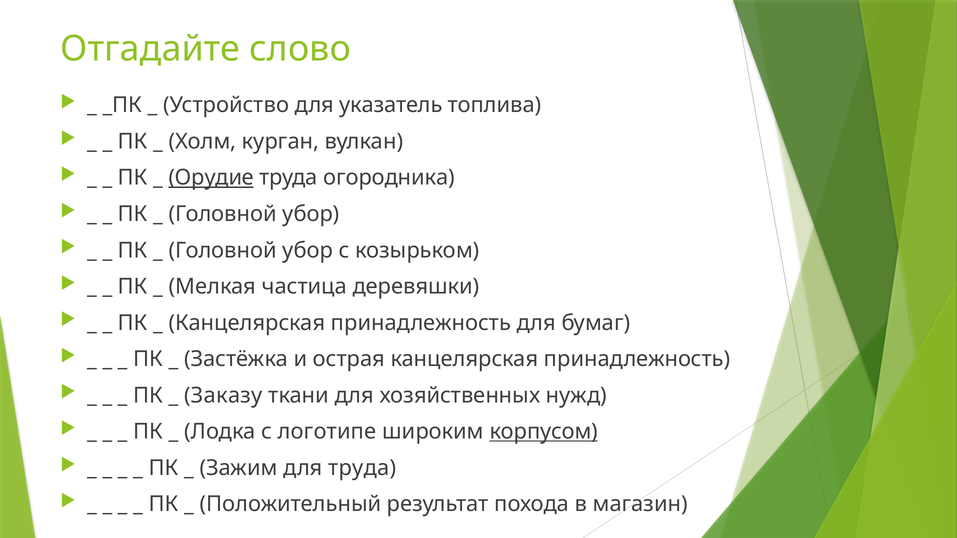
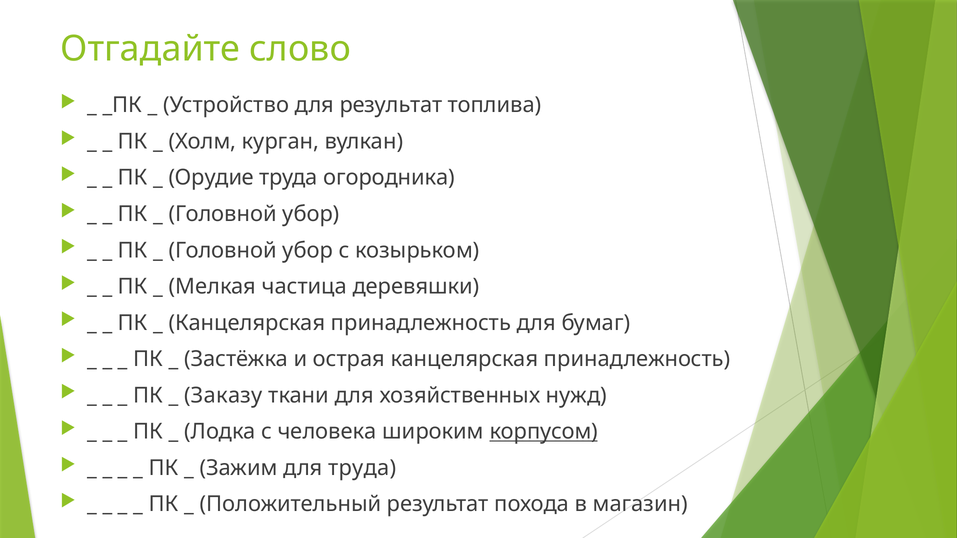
для указатель: указатель -> результат (391, 105)
Орудие underline: present -> none (211, 178)
логотипе: логотипе -> человека (327, 432)
